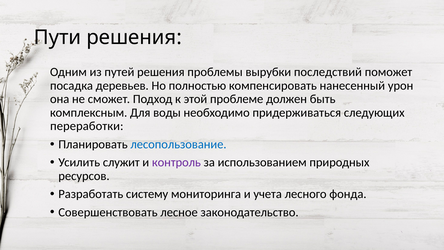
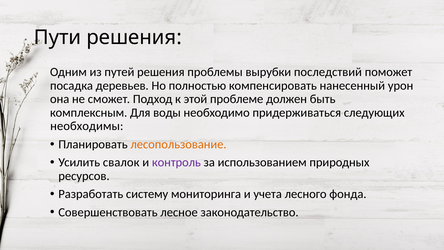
переработки: переработки -> необходимы (87, 126)
лесопользование colour: blue -> orange (178, 144)
служит: служит -> свалок (121, 162)
